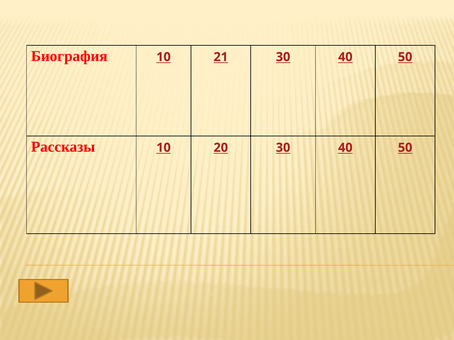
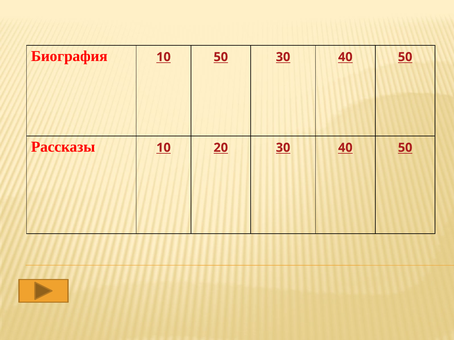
10 21: 21 -> 50 (221, 57)
